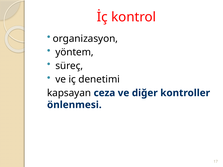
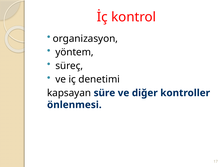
ceza: ceza -> süre (104, 93)
